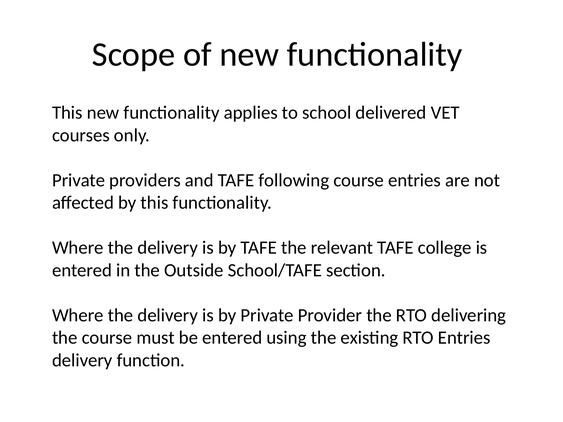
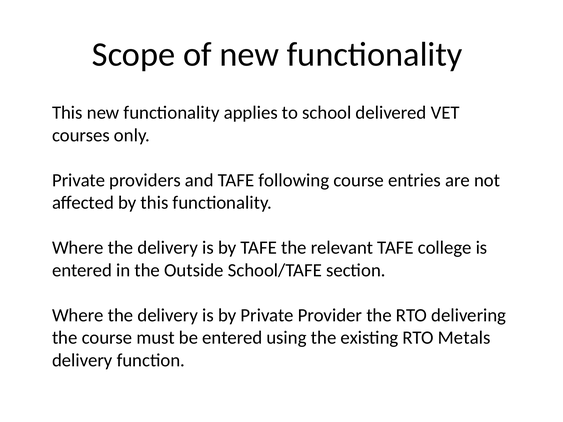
RTO Entries: Entries -> Metals (464, 338)
